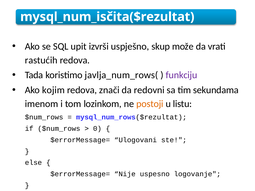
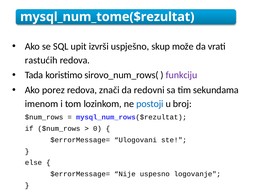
mysql_num_isčita($rezultat: mysql_num_isčita($rezultat -> mysql_num_tome($rezultat (107, 17)
javlja_num_rows(: javlja_num_rows( -> sirovo_num_rows( (122, 75)
kojim: kojim -> porez (53, 90)
postoji colour: orange -> blue (150, 104)
listu: listu -> broj (182, 104)
